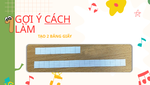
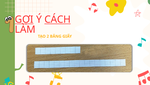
GỢI underline: none -> present (24, 19)
